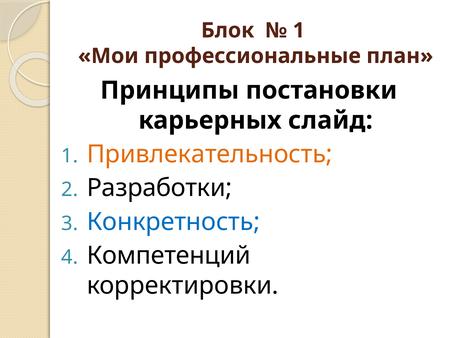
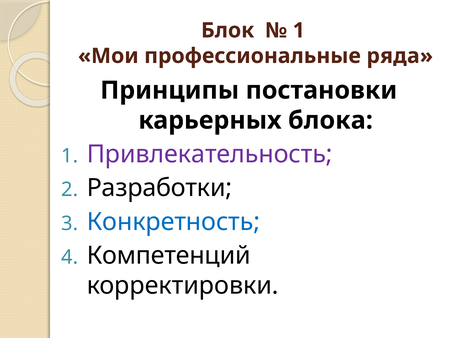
план: план -> ряда (400, 56)
слайд: слайд -> блока (330, 120)
Привлекательность colour: orange -> purple (210, 154)
